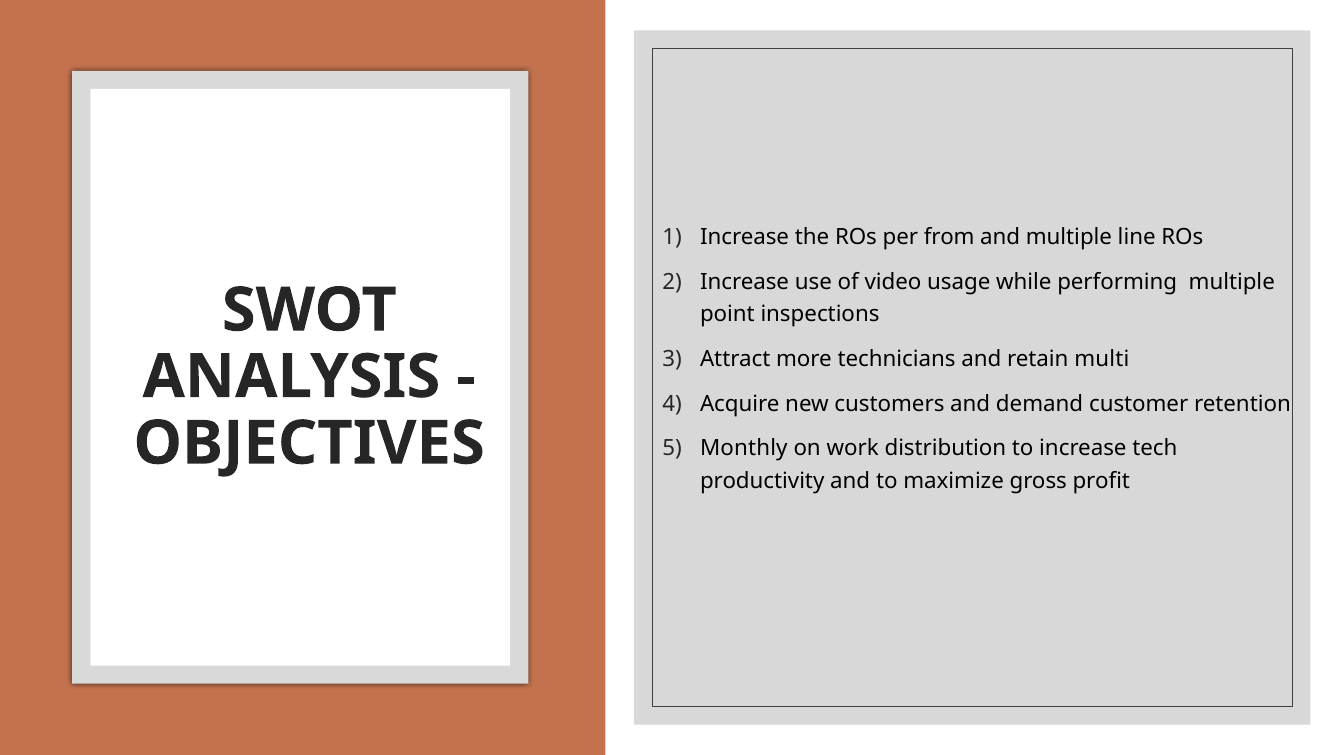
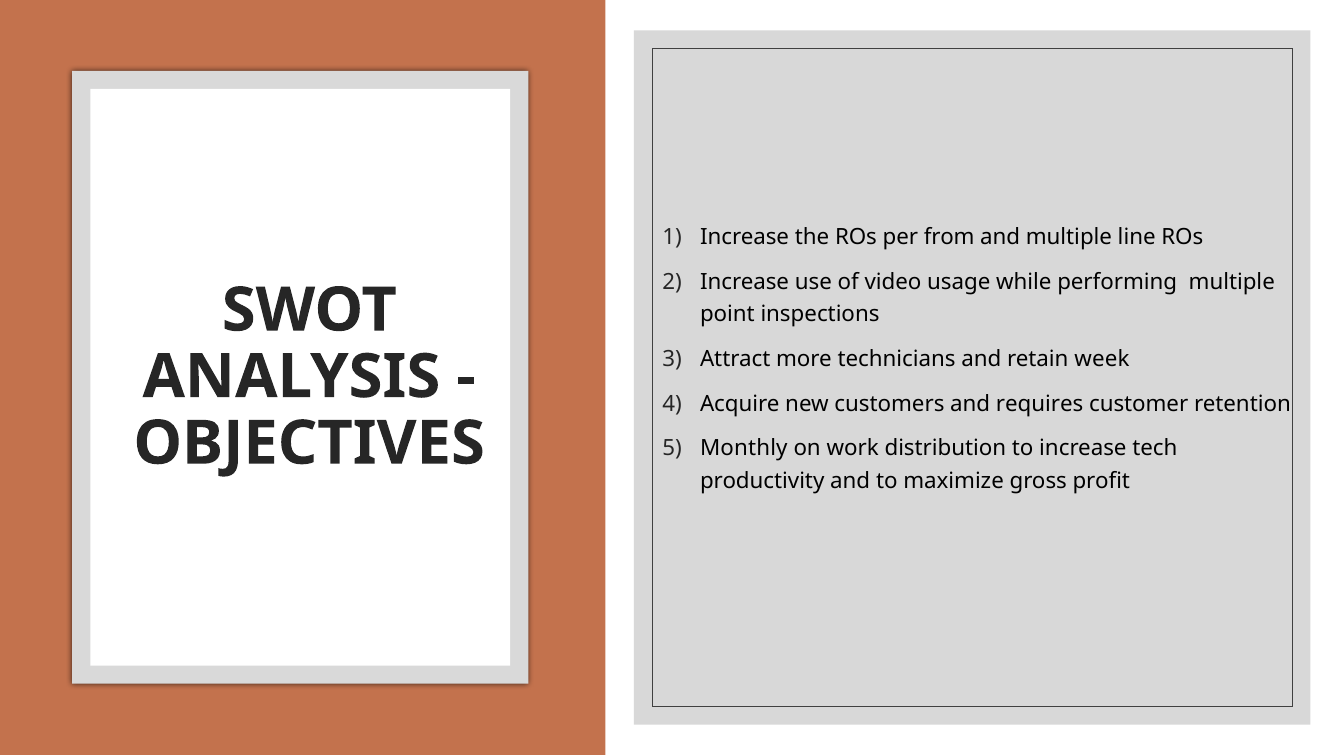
multi: multi -> week (1102, 359)
demand: demand -> requires (1040, 404)
